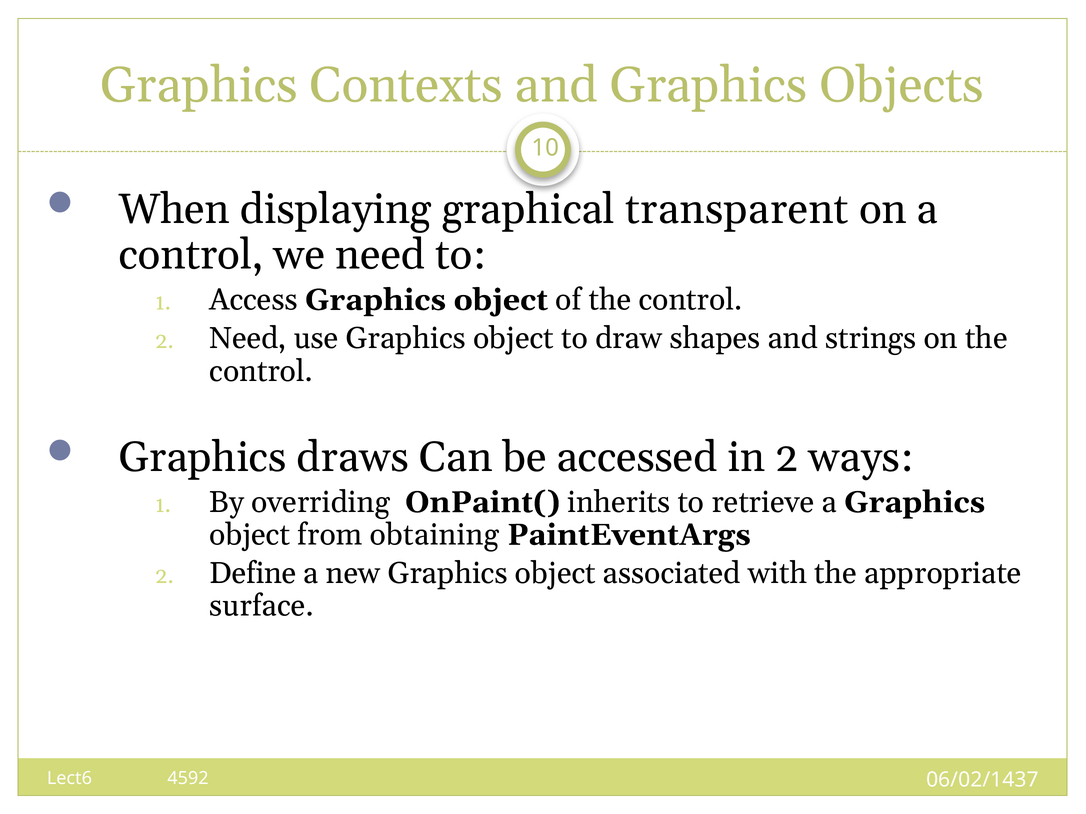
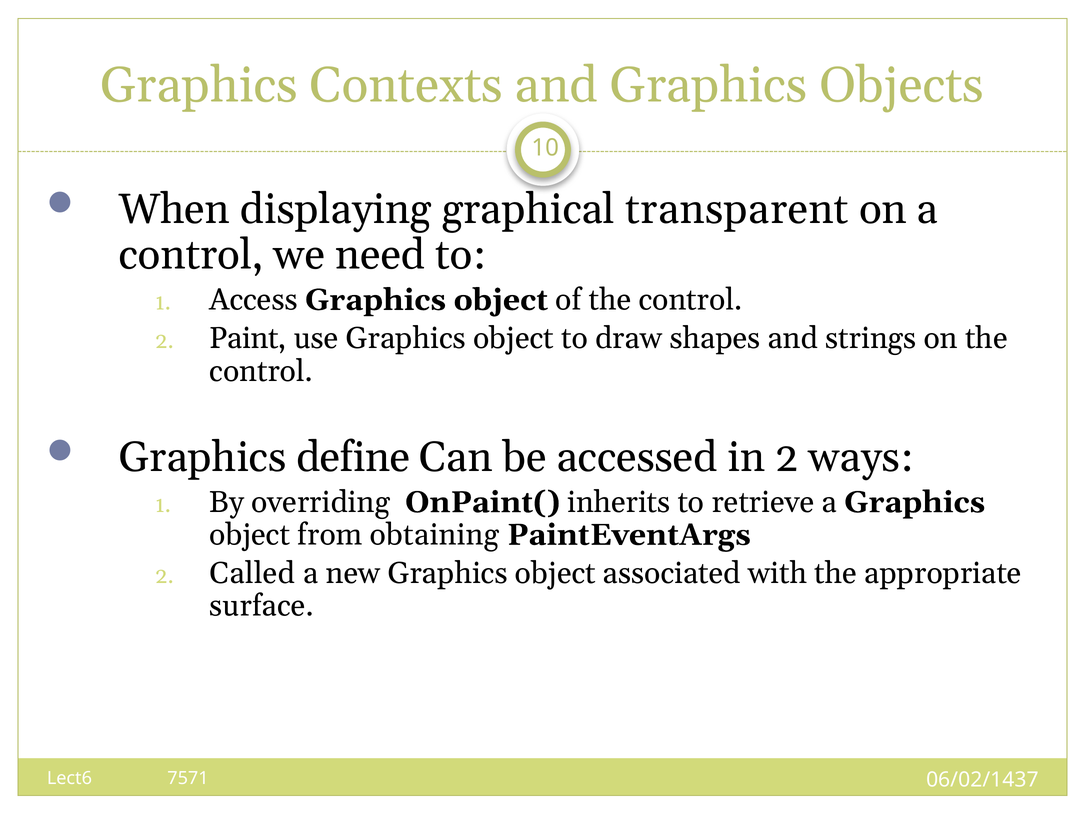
2 Need: Need -> Paint (248, 339)
draws: draws -> define (353, 457)
Define: Define -> Called (253, 574)
4592: 4592 -> 7571 (188, 779)
